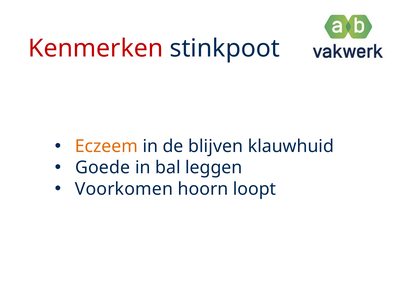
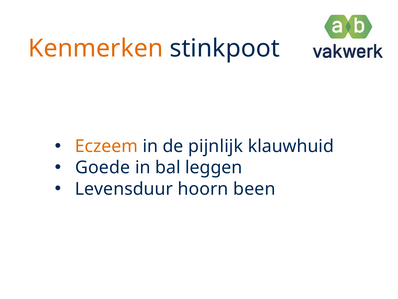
Kenmerken colour: red -> orange (96, 48)
blijven: blijven -> pijnlijk (216, 146)
Voorkomen: Voorkomen -> Levensduur (124, 189)
loopt: loopt -> been (254, 189)
